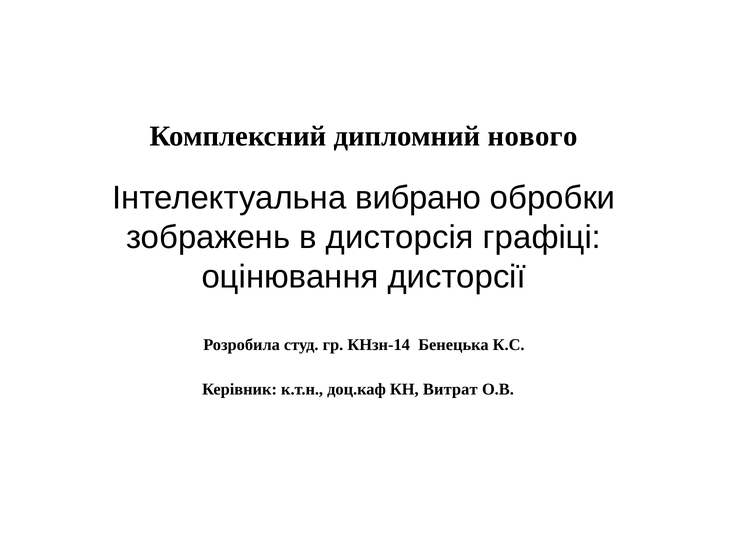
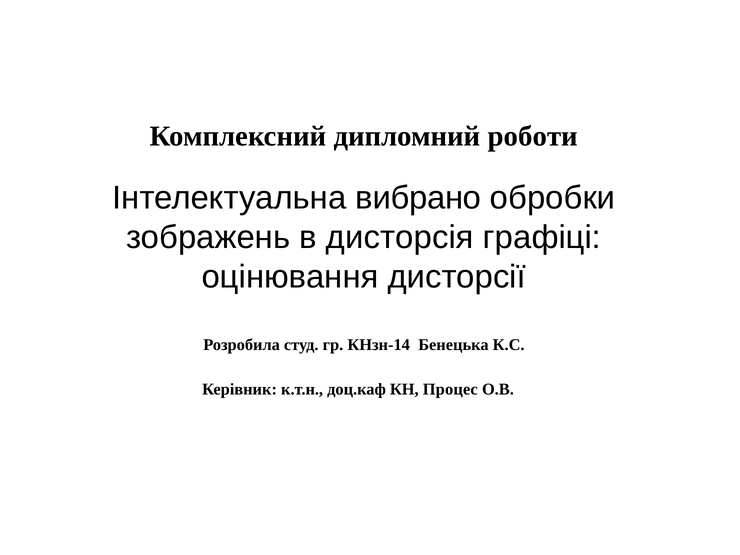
нового: нового -> роботи (533, 136)
Витрат: Витрат -> Процес (450, 389)
